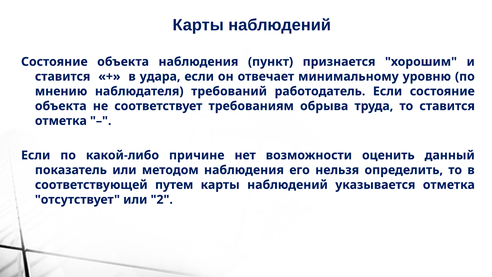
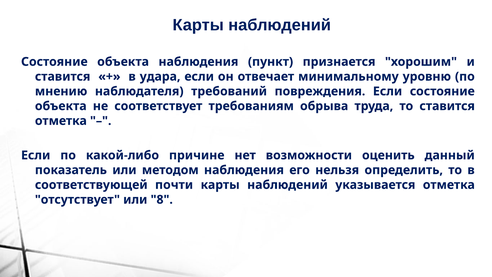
работодатель: работодатель -> повреждения (320, 91)
путем: путем -> почти (174, 185)
2: 2 -> 8 (162, 199)
